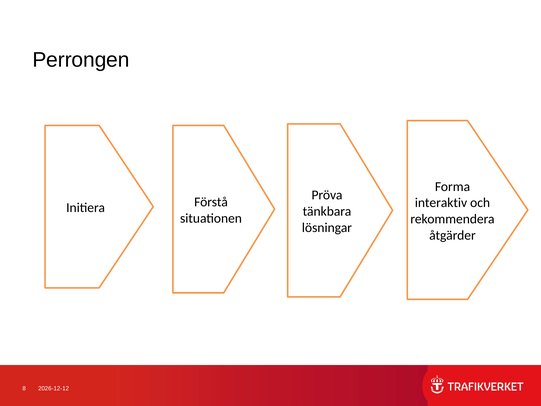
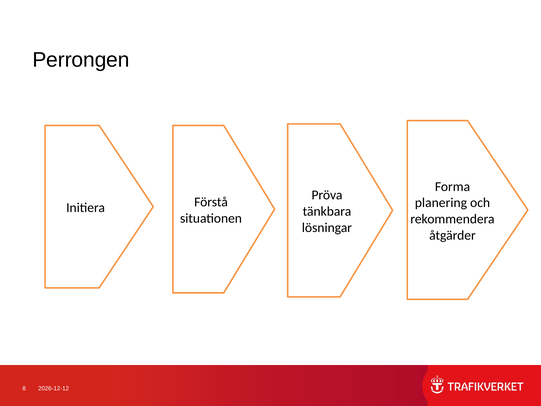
interaktiv: interaktiv -> planering (441, 203)
